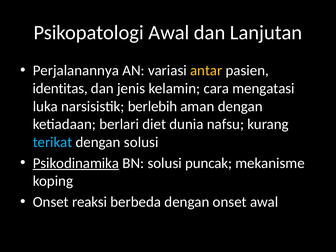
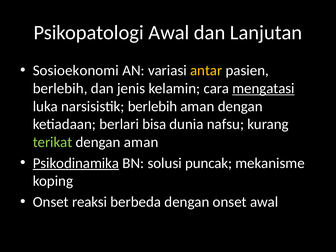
Perjalanannya: Perjalanannya -> Sosioekonomi (76, 70)
identitas: identitas -> berlebih (60, 88)
mengatasi underline: none -> present (263, 88)
diet: diet -> bisa (154, 124)
terikat colour: light blue -> light green (53, 142)
dengan solusi: solusi -> aman (141, 142)
